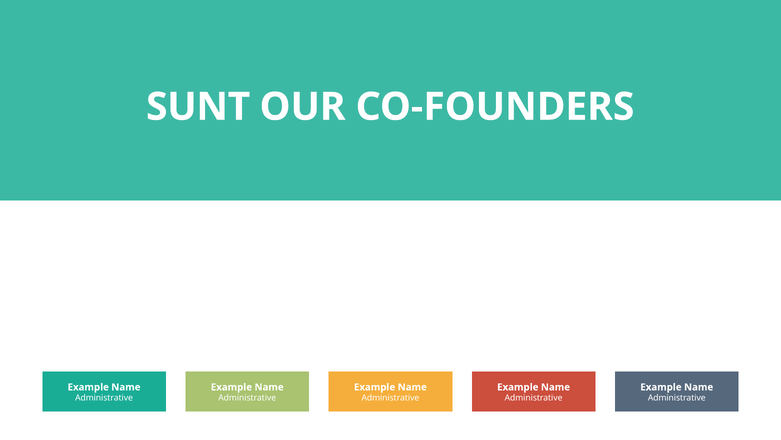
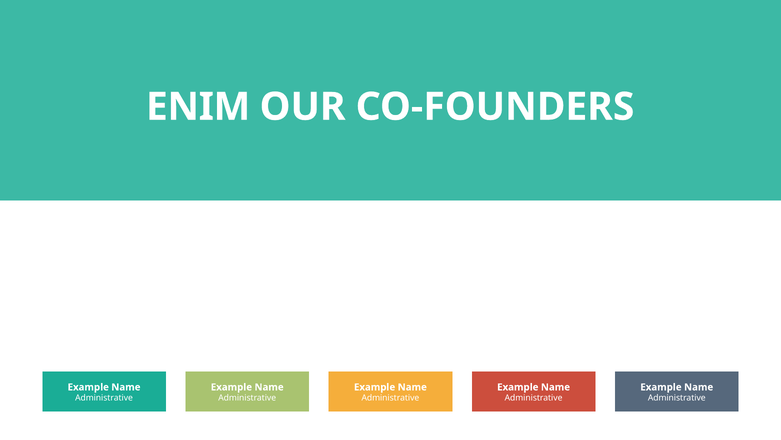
SUNT: SUNT -> ENIM (198, 107)
